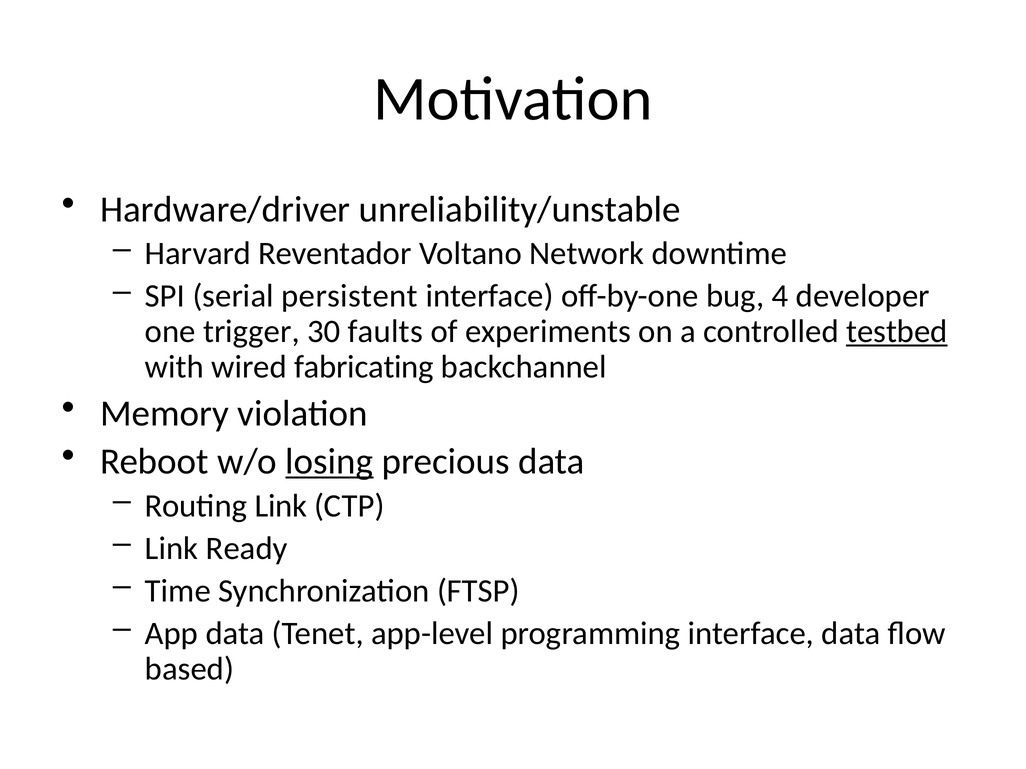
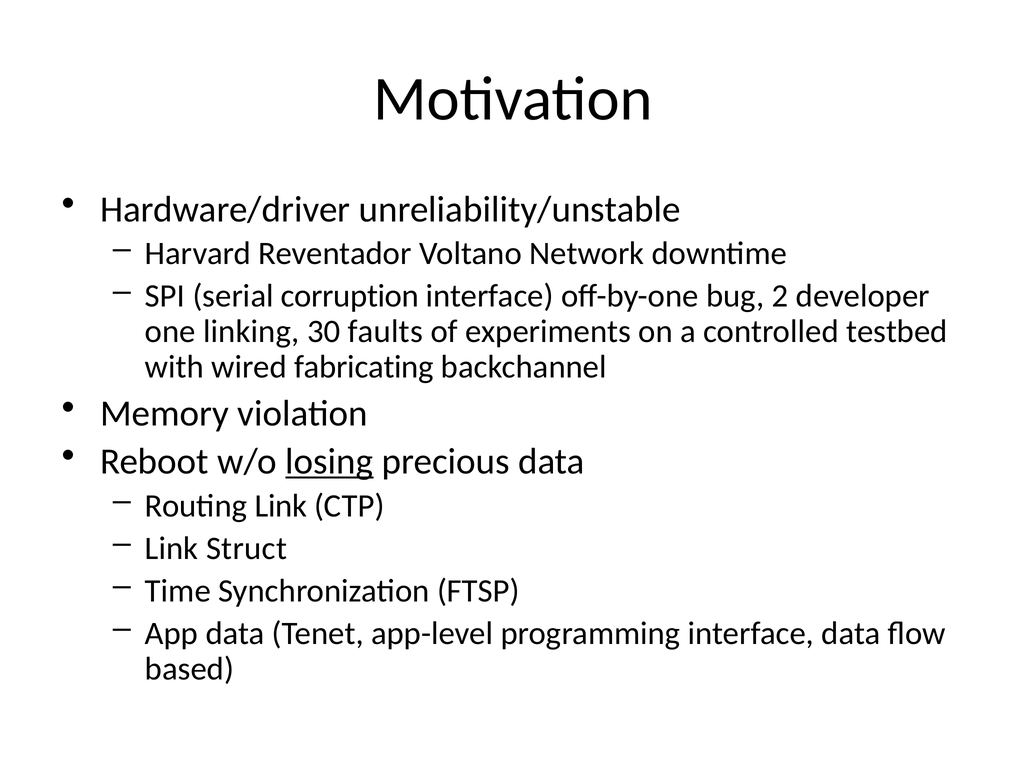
persistent: persistent -> corruption (350, 296)
4: 4 -> 2 (780, 296)
trigger: trigger -> linking (251, 332)
testbed underline: present -> none (897, 332)
Ready: Ready -> Struct (247, 549)
